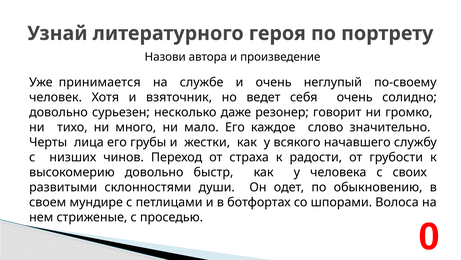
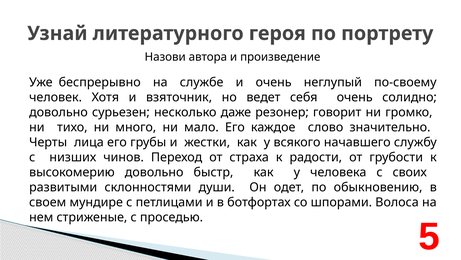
принимается: принимается -> беспрерывно (100, 82)
0: 0 -> 5 (429, 236)
